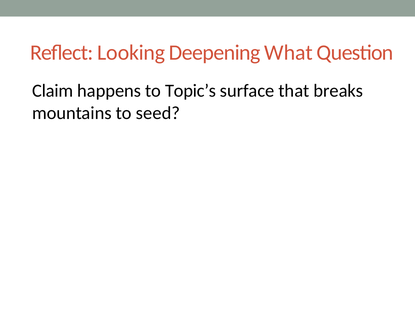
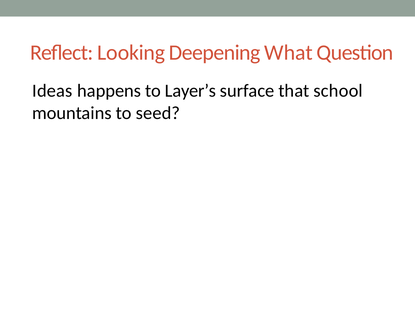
Claim: Claim -> Ideas (52, 91)
Topic’s: Topic’s -> Layer’s (191, 91)
breaks: breaks -> school (338, 91)
